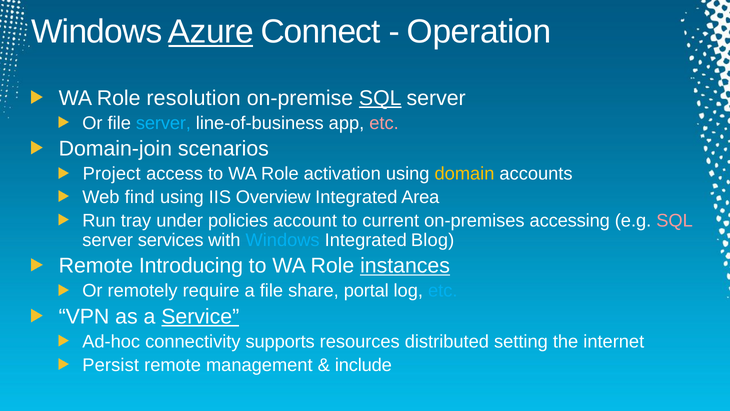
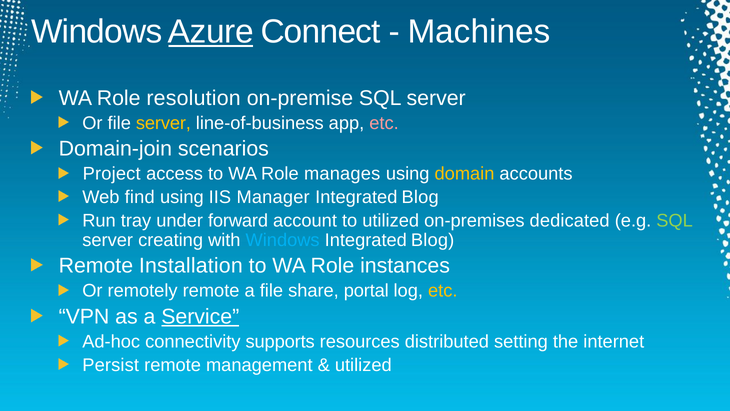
Operation: Operation -> Machines (479, 32)
SQL underline: present -> none (380, 98)
server colour: light blue -> yellow (163, 123)
activation: activation -> manages (342, 174)
Overview: Overview -> Manager (273, 197)
Area: Area -> Blog (420, 197)
policies: policies -> forward (238, 220)
to current: current -> utilized (391, 220)
accessing: accessing -> dedicated (570, 220)
SQL colour: pink -> light green (675, 220)
services: services -> creating (171, 240)
Introducing: Introducing -> Installation (191, 266)
instances underline: present -> none (405, 266)
remotely require: require -> remote (211, 291)
etc colour: light blue -> yellow (443, 291)
include: include -> utilized (363, 365)
